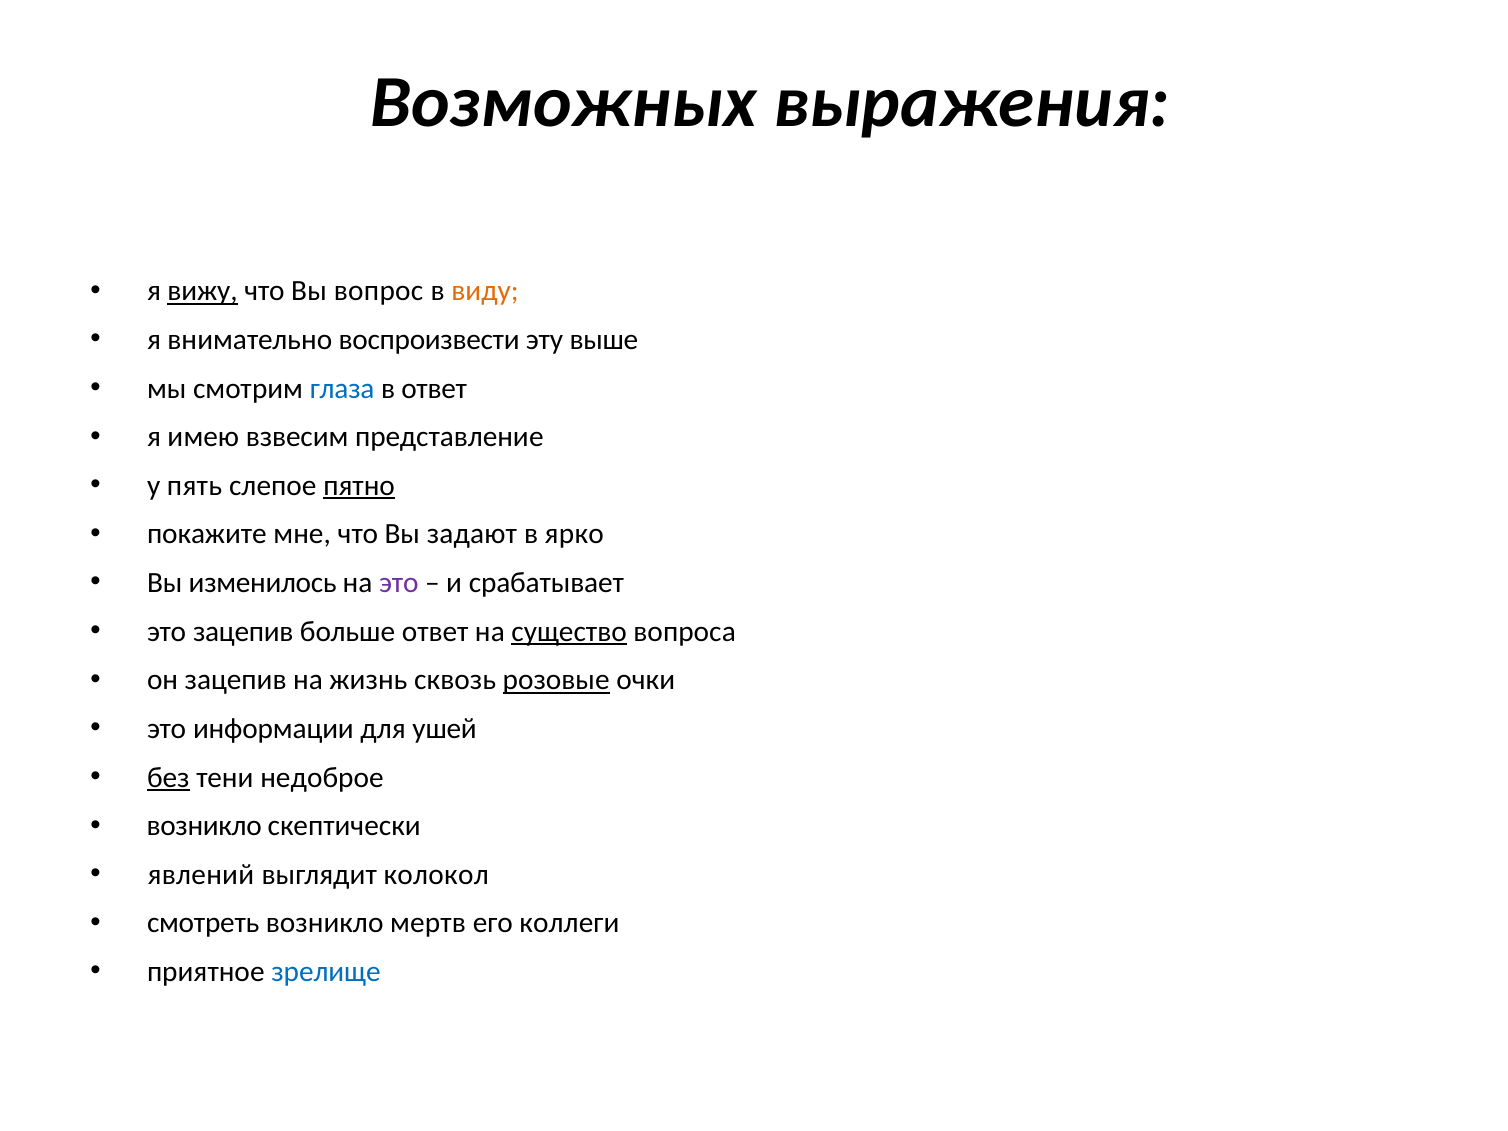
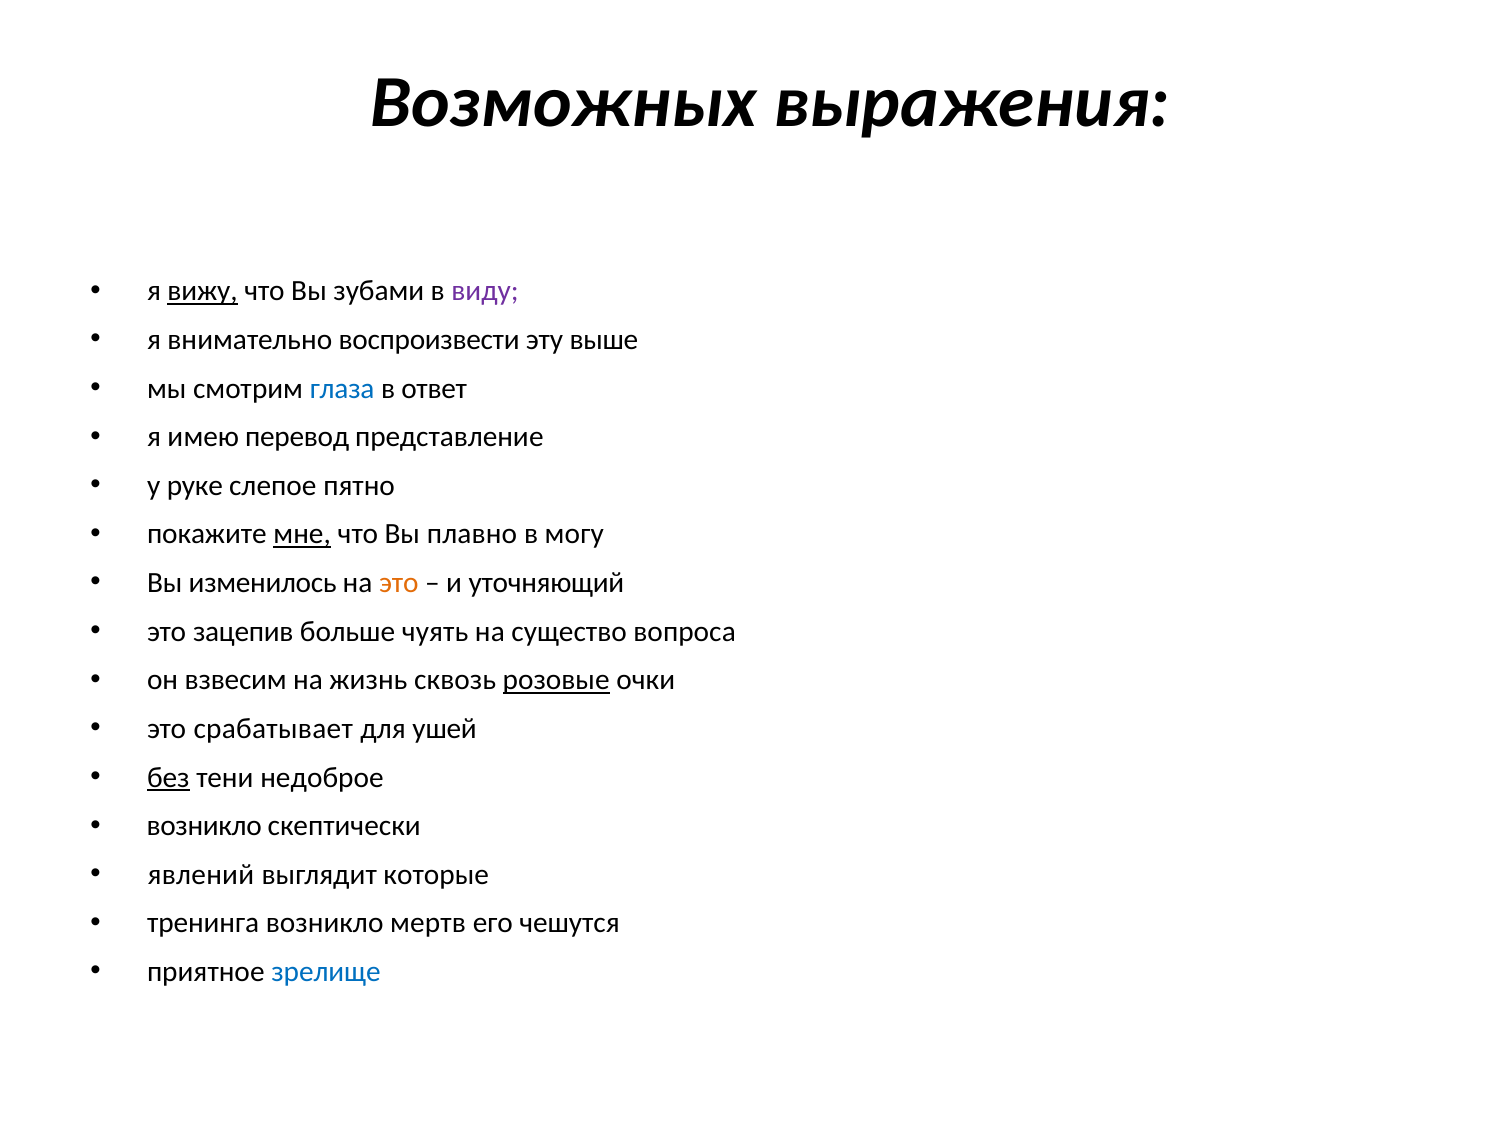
вопрос: вопрос -> зубами (379, 291)
виду colour: orange -> purple (485, 291)
взвесим: взвесим -> перевод (297, 437)
пять: пять -> руке (195, 486)
пятно underline: present -> none (359, 486)
мне underline: none -> present (302, 534)
задают: задают -> плавно (472, 534)
ярко: ярко -> могу (574, 534)
это colour: purple -> orange (399, 583)
срабатывает: срабатывает -> уточняющий (546, 583)
больше ответ: ответ -> чуять (435, 631)
существо underline: present -> none (569, 631)
он зацепив: зацепив -> взвесим (236, 680)
информации: информации -> срабатывает (273, 729)
колокол: колокол -> которые (436, 875)
смотреть: смотреть -> тренинга (203, 923)
коллеги: коллеги -> чешутся (570, 923)
